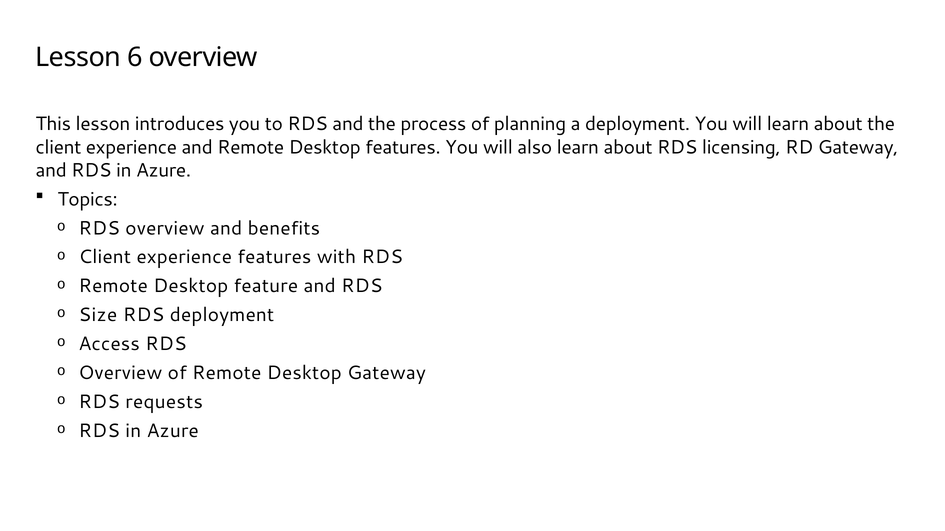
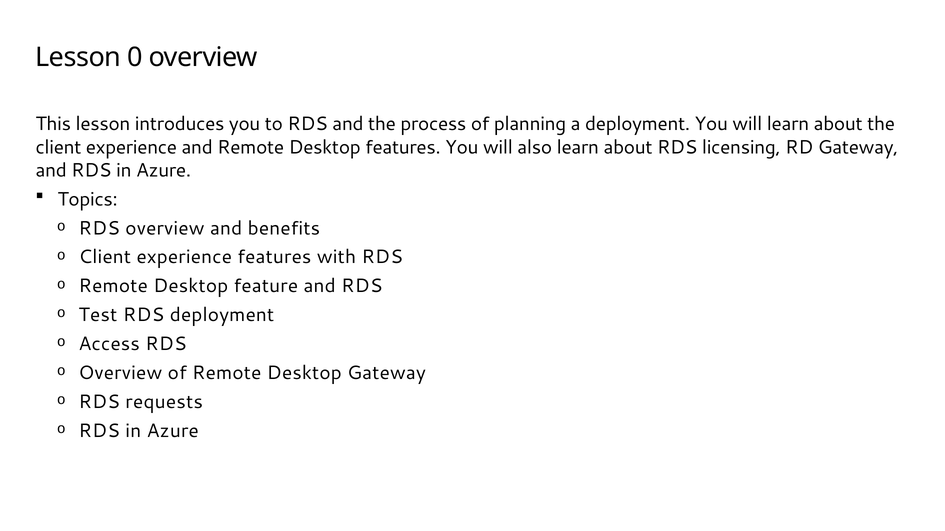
6: 6 -> 0 (135, 58)
Size: Size -> Test (98, 315)
